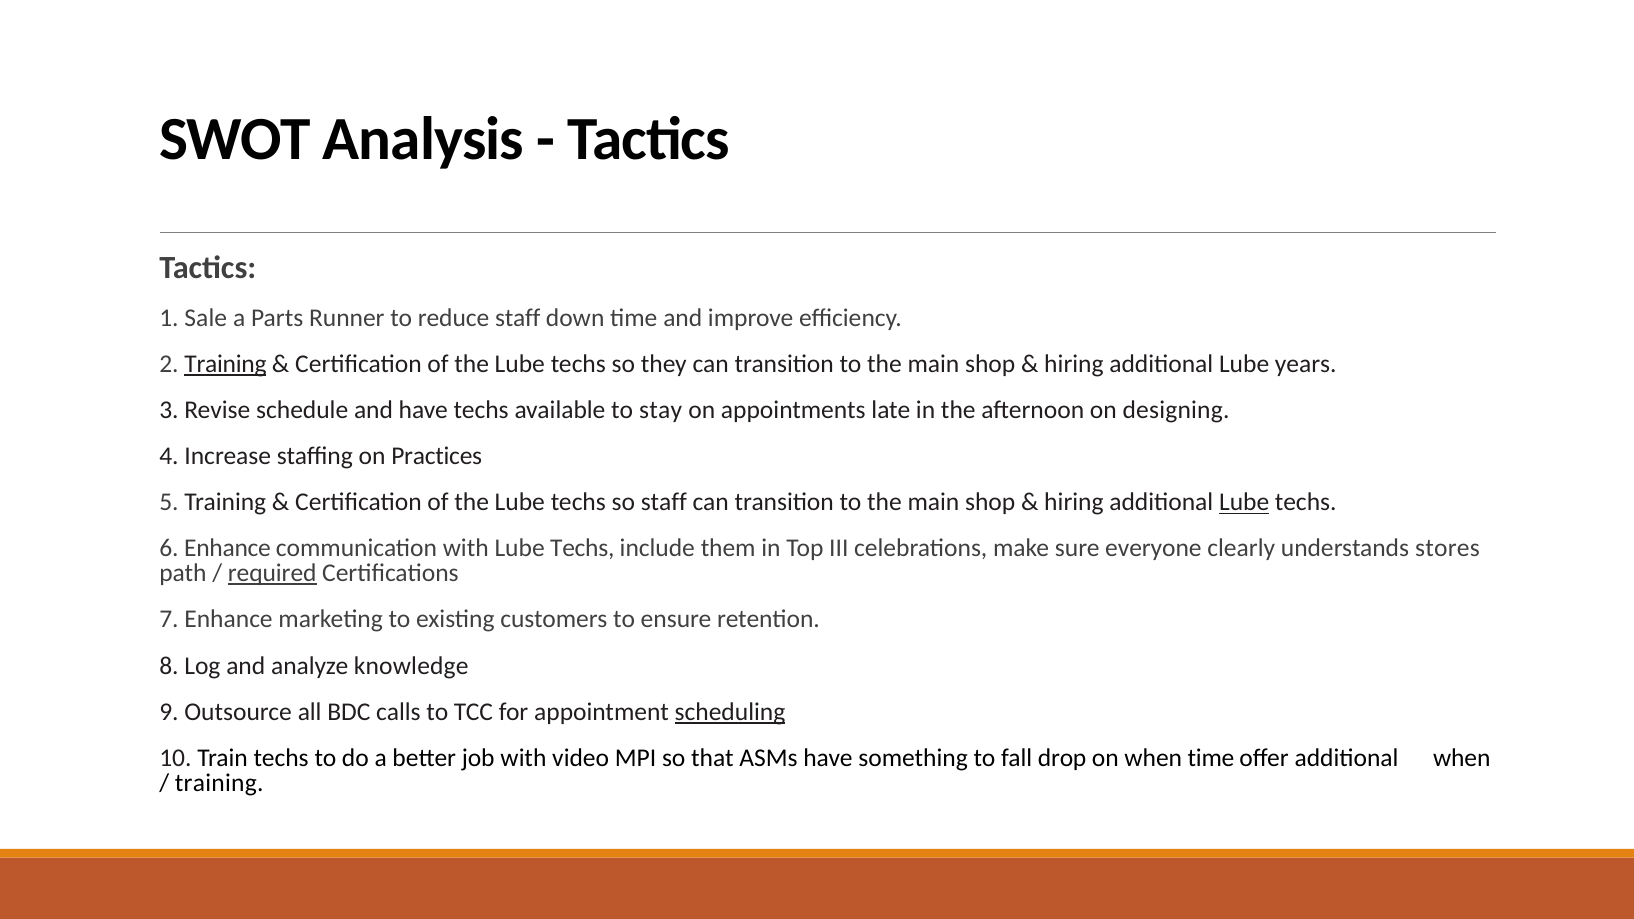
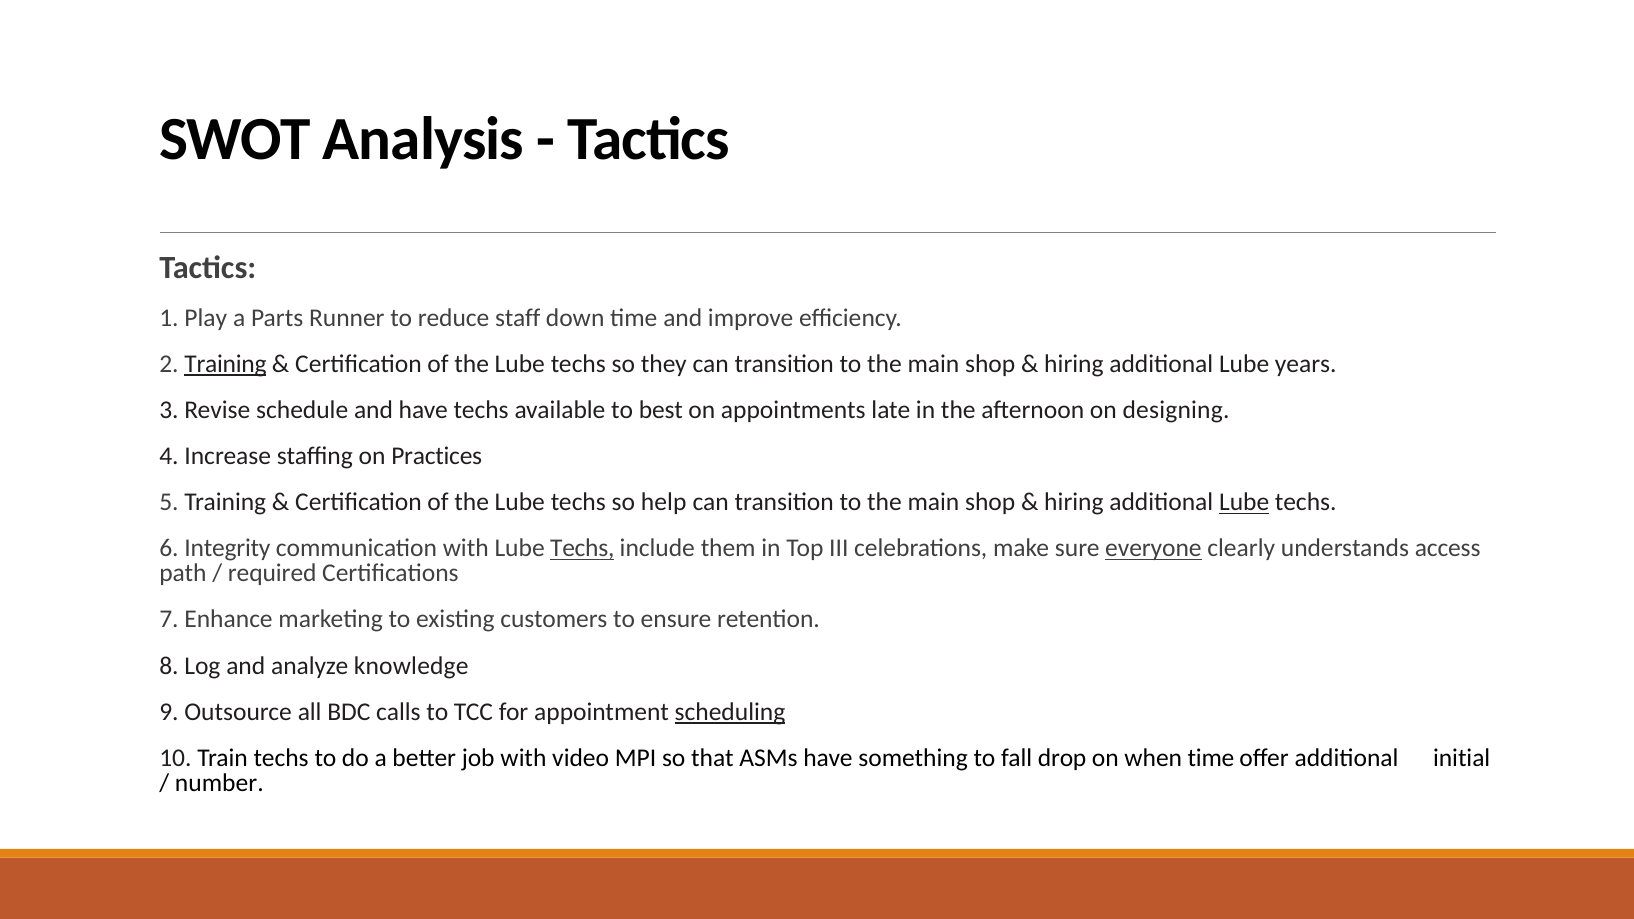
Sale: Sale -> Play (206, 318)
stay: stay -> best (661, 410)
so staff: staff -> help (664, 502)
6 Enhance: Enhance -> Integrity (227, 549)
Techs underline: none -> present (582, 549)
everyone underline: none -> present (1153, 549)
stores: stores -> access (1448, 549)
required underline: present -> none (272, 573)
additional when: when -> initial (1462, 758)
training: training -> number (219, 783)
